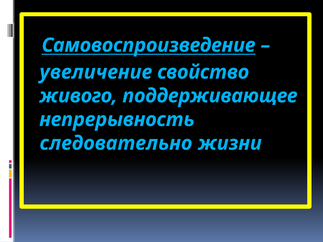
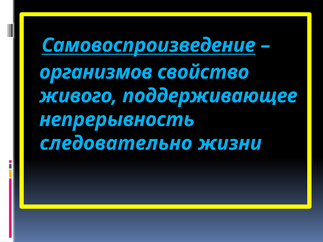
увеличение: увеличение -> организмов (96, 72)
